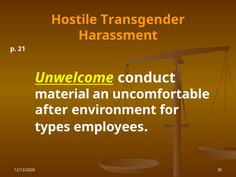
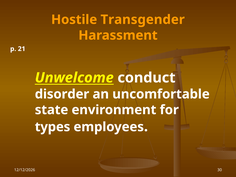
material: material -> disorder (62, 94)
after: after -> state (52, 110)
